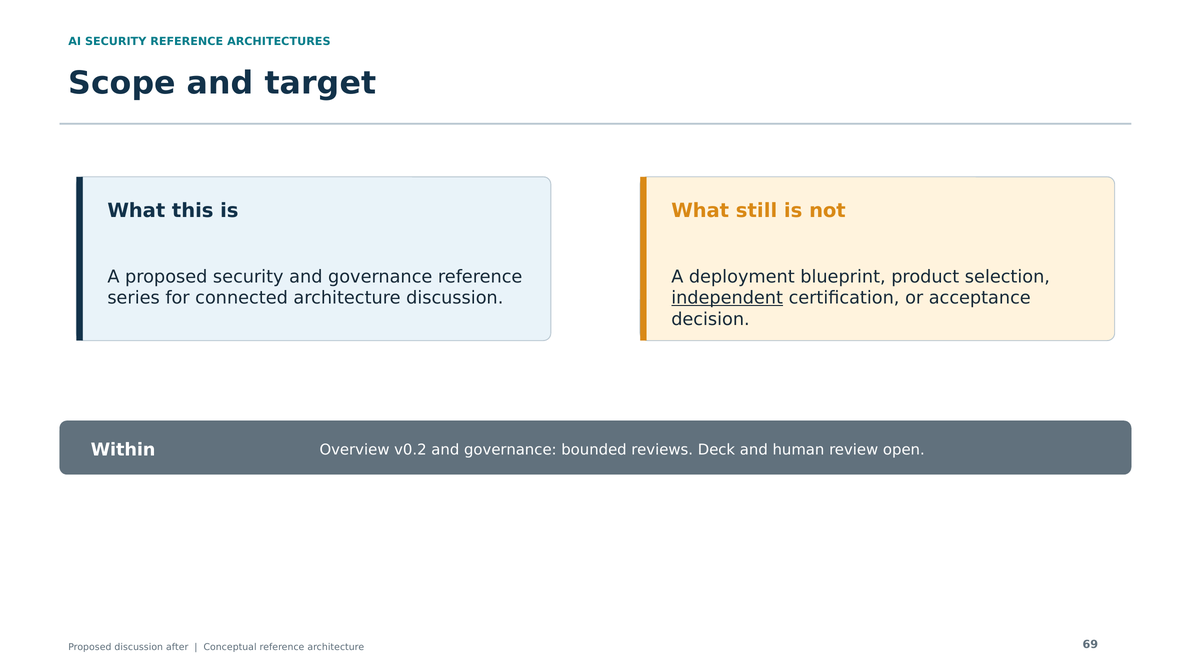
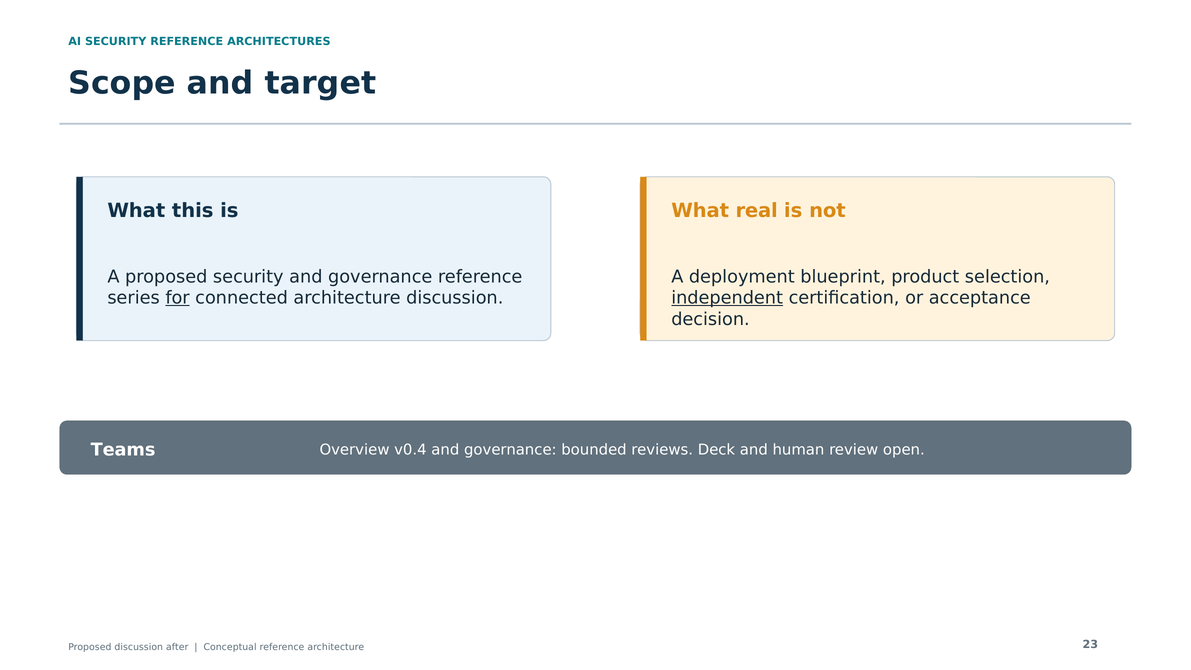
still: still -> real (757, 211)
for underline: none -> present (178, 298)
Within: Within -> Teams (123, 450)
v0.2: v0.2 -> v0.4 (410, 450)
69: 69 -> 23 (1090, 645)
